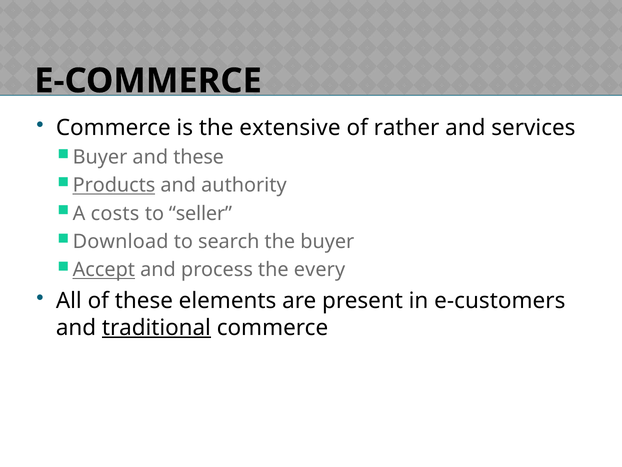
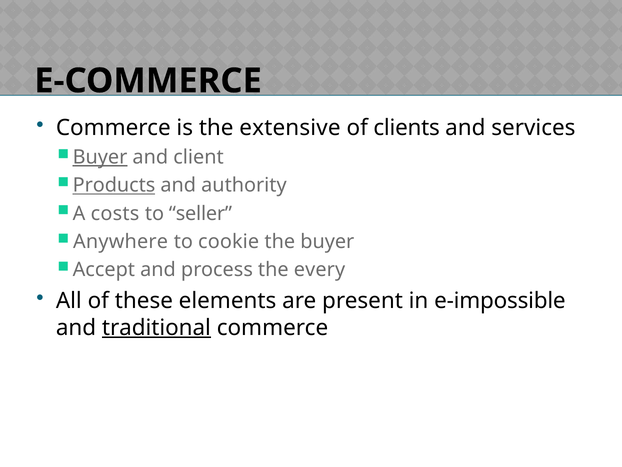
rather: rather -> clients (407, 128)
Buyer underline: none -> present (100, 157)
and these: these -> client (199, 157)
Download: Download -> Anywhere (121, 242)
search: search -> cookie (229, 242)
Accept underline: present -> none (104, 270)
e-customers: e-customers -> e-impossible (500, 300)
